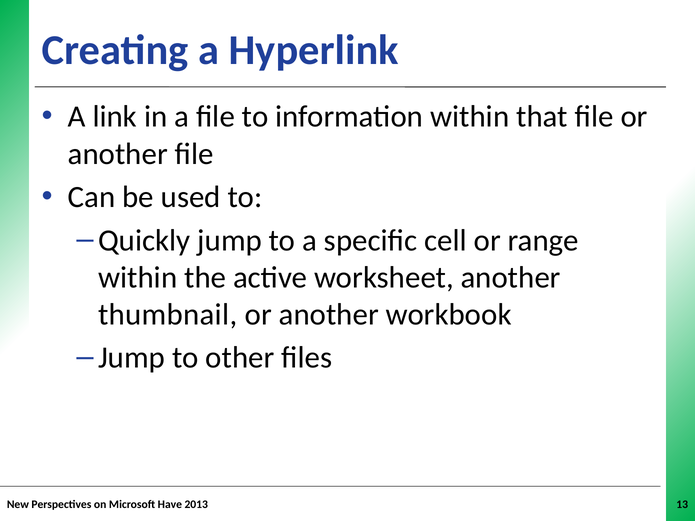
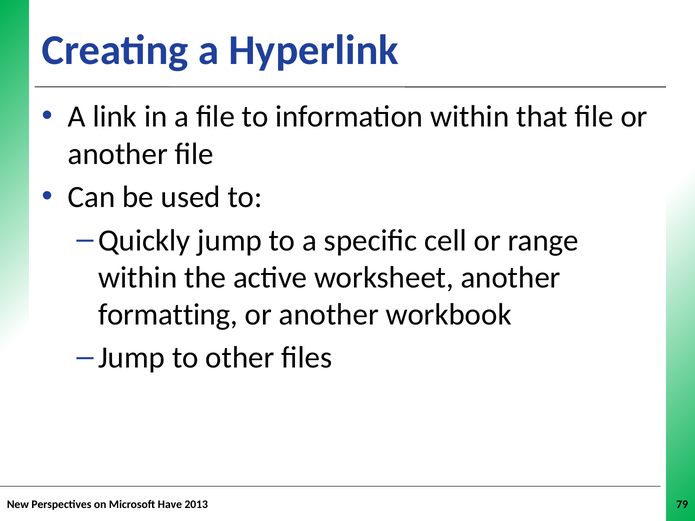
thumbnail: thumbnail -> formatting (168, 315)
13: 13 -> 79 (682, 505)
